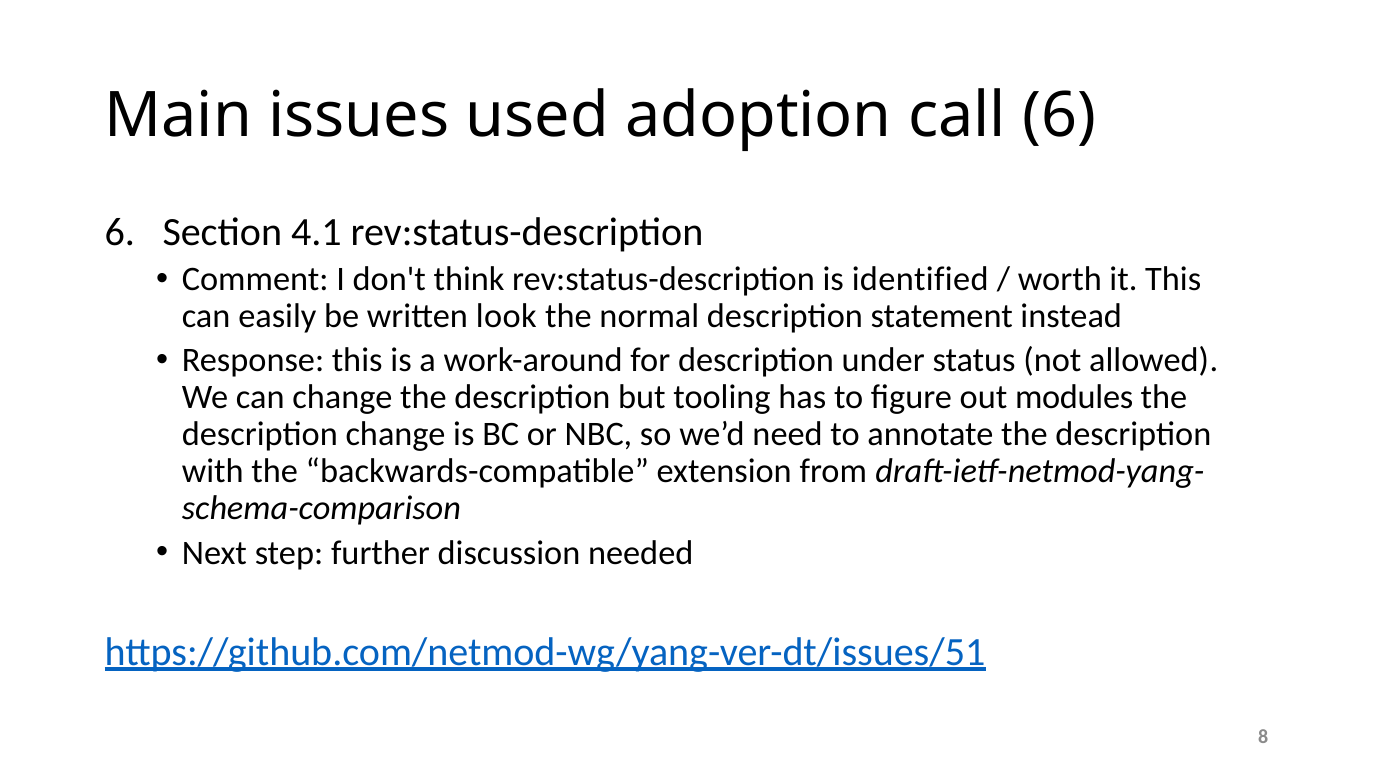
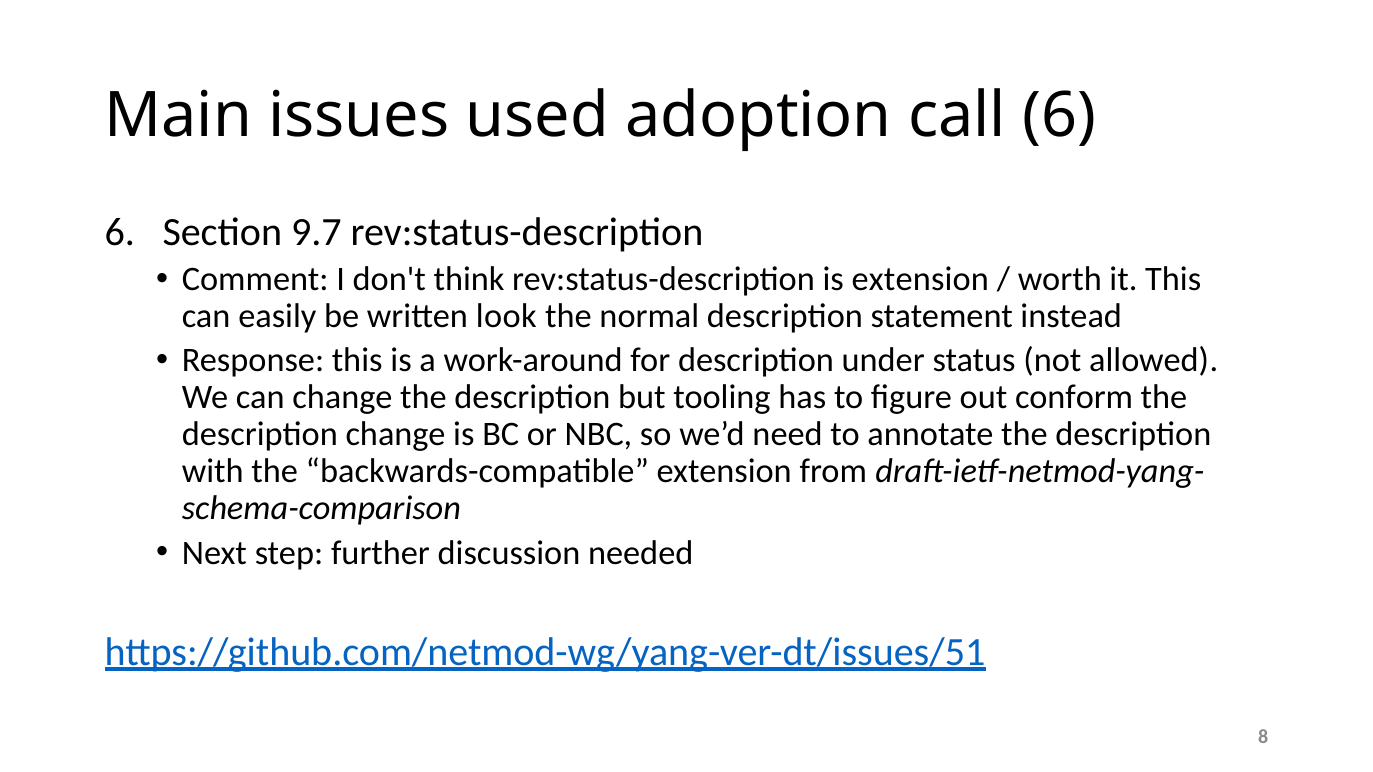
4.1: 4.1 -> 9.7 (316, 232)
is identified: identified -> extension (920, 279)
modules: modules -> conform (1074, 398)
